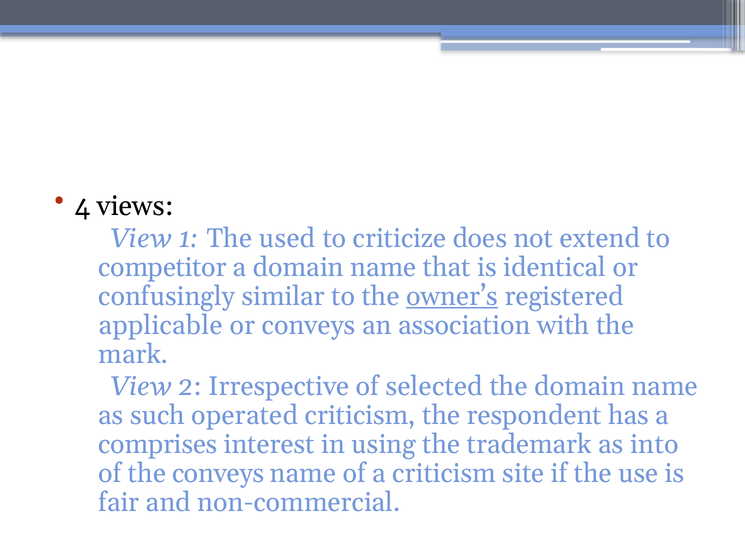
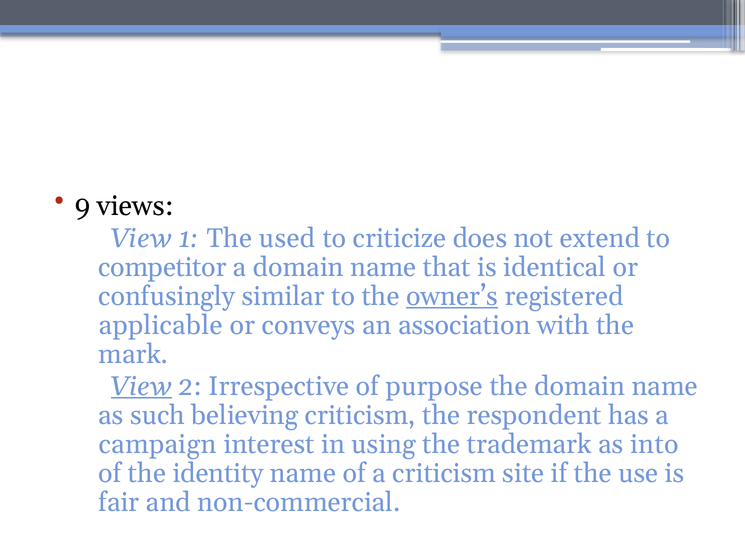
4: 4 -> 9 (82, 206)
View underline: none -> present (141, 386)
selected: selected -> purpose (434, 386)
operated: operated -> believing (245, 415)
comprises: comprises -> campaign (158, 444)
the conveys: conveys -> identity (218, 473)
